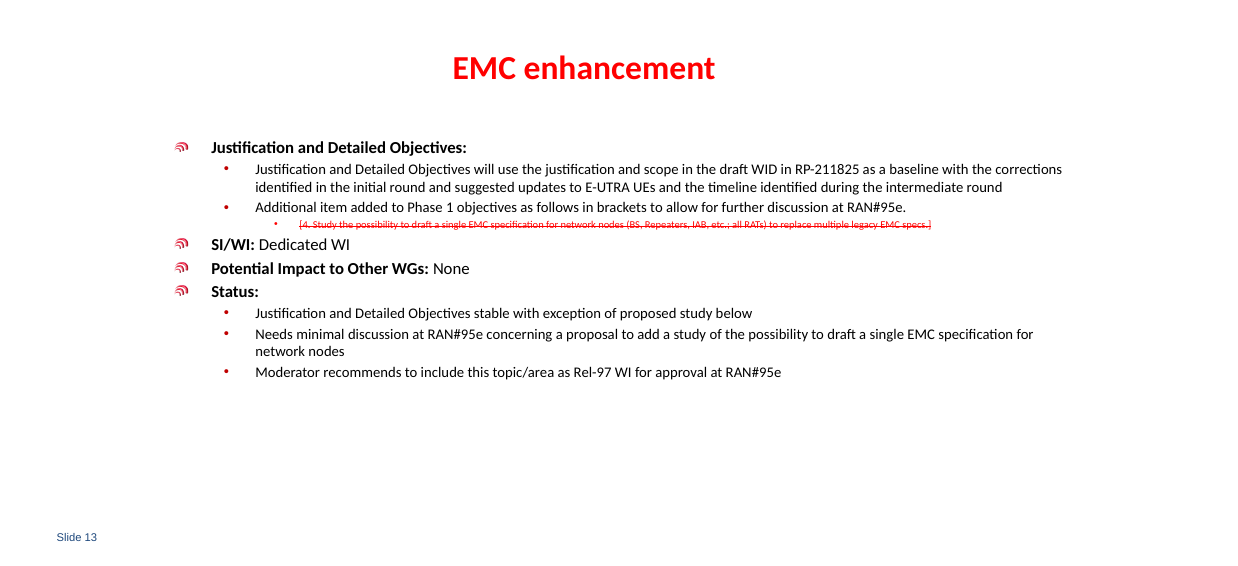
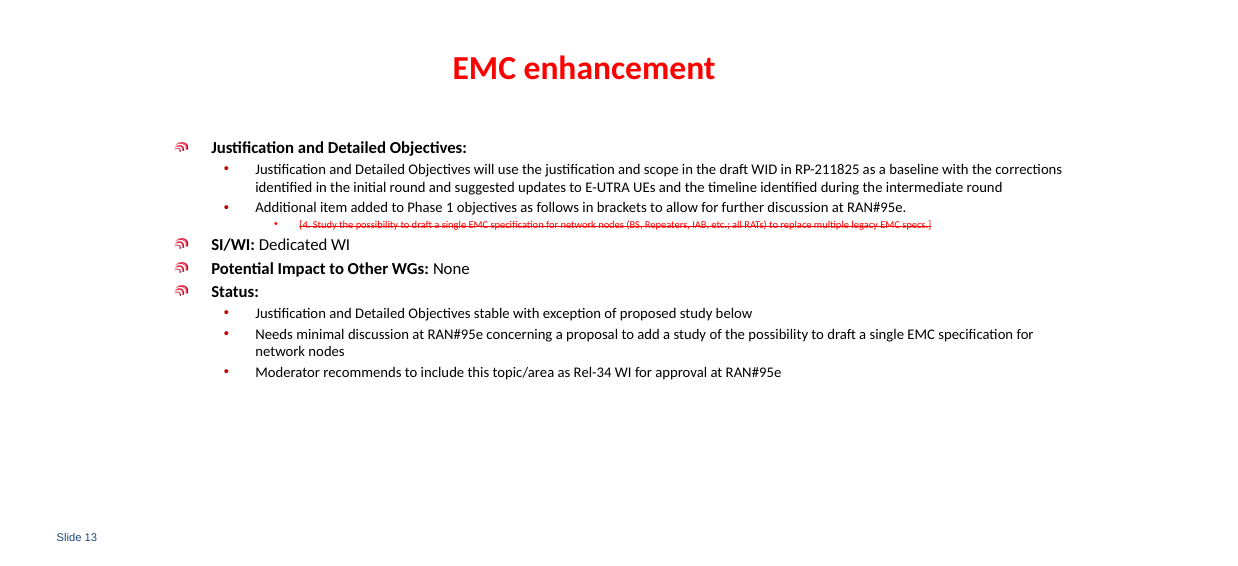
Rel-97: Rel-97 -> Rel-34 (593, 372)
